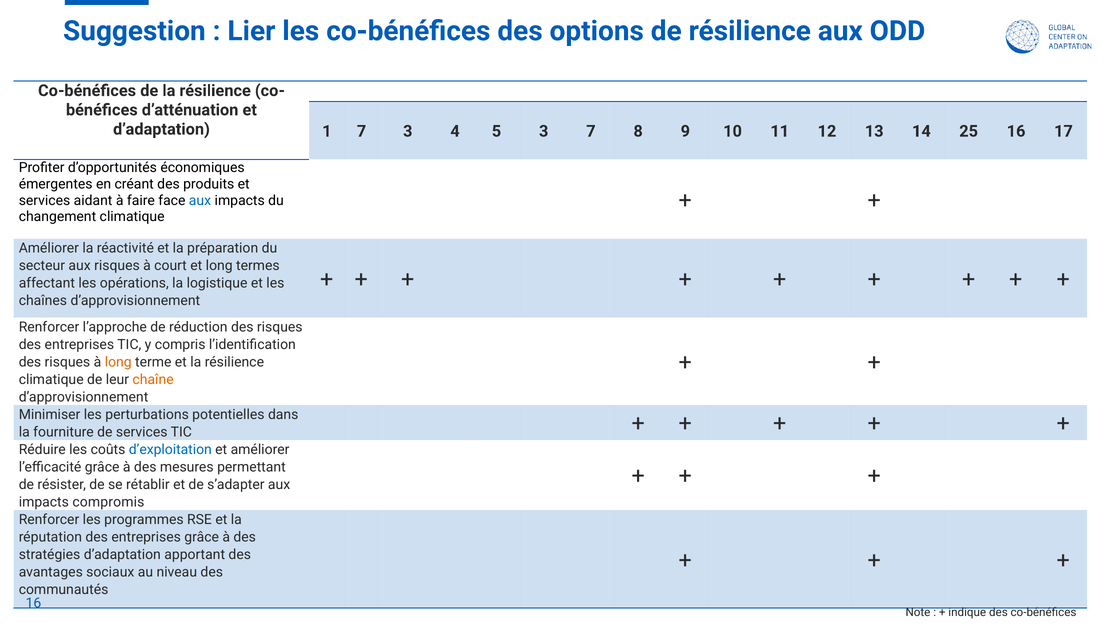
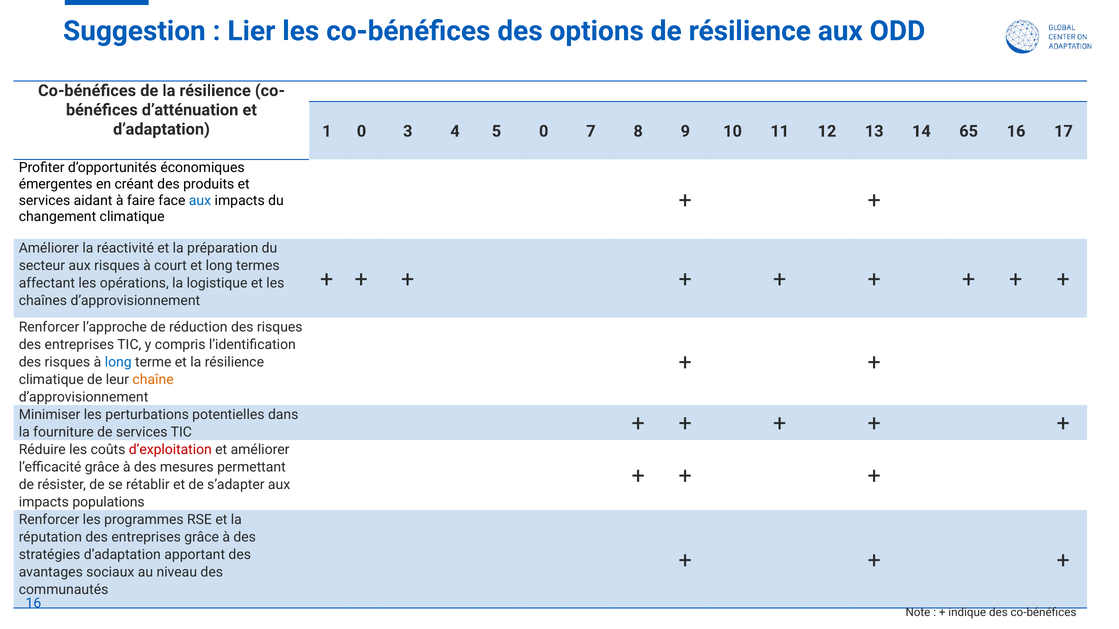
1 7: 7 -> 0 (361, 131)
5 3: 3 -> 0 (544, 131)
25: 25 -> 65 (969, 131)
long colour: orange -> blue (118, 362)
d’exploitation colour: blue -> red (170, 450)
compromis: compromis -> populations (109, 502)
